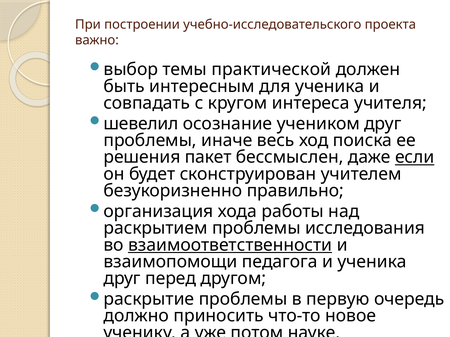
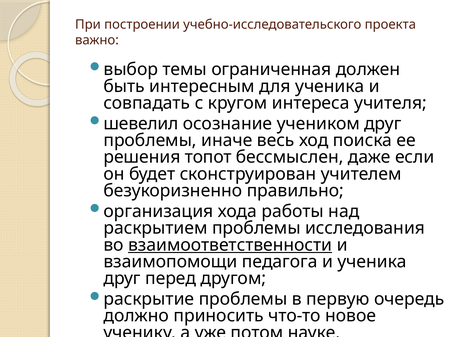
практической: практической -> ограниченная (271, 70)
пакет: пакет -> топот (208, 157)
если underline: present -> none (415, 157)
